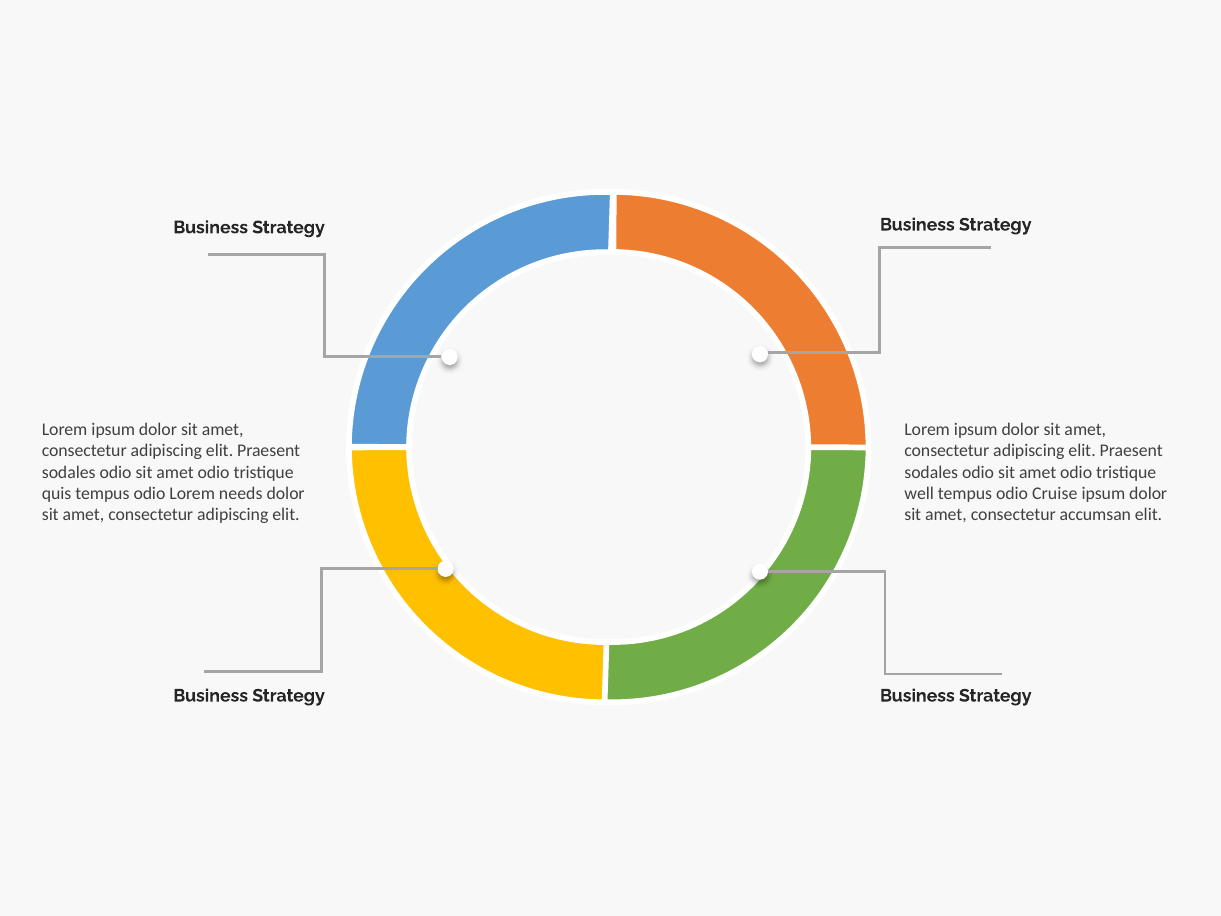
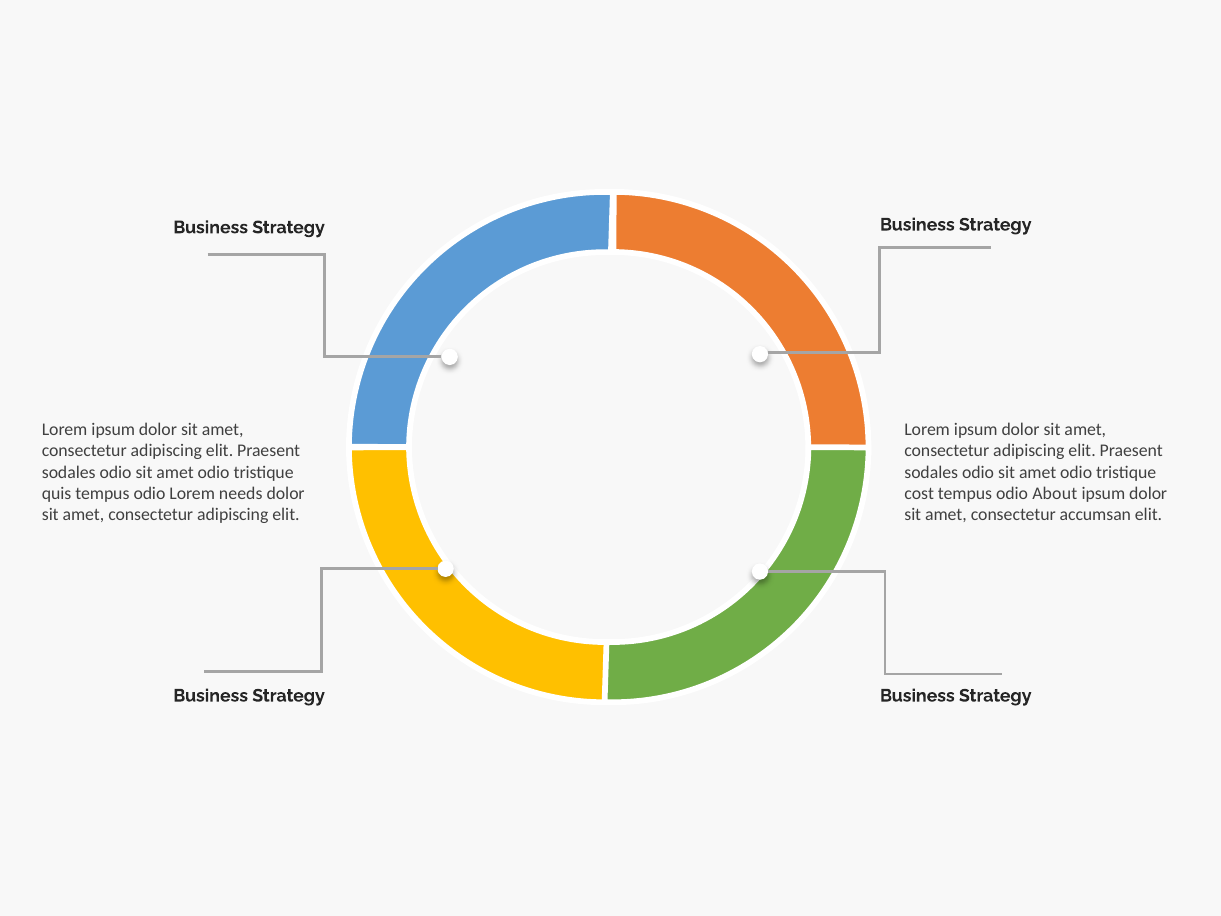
well: well -> cost (919, 493)
Cruise: Cruise -> About (1055, 493)
